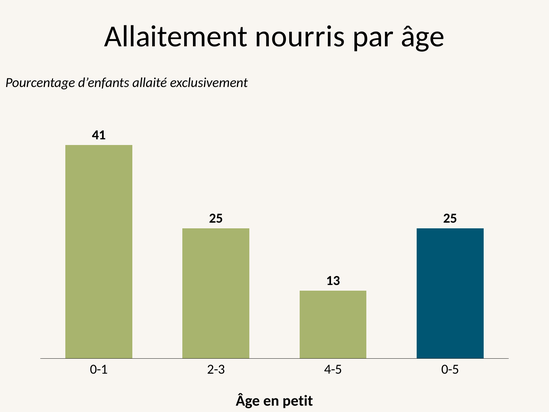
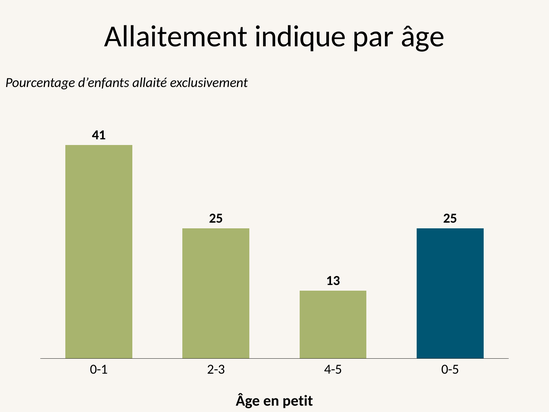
nourris: nourris -> indique (300, 36)
